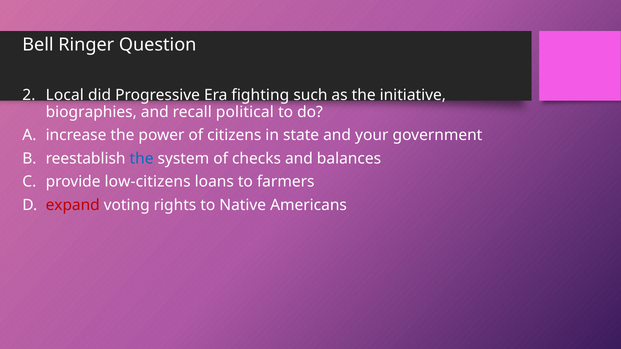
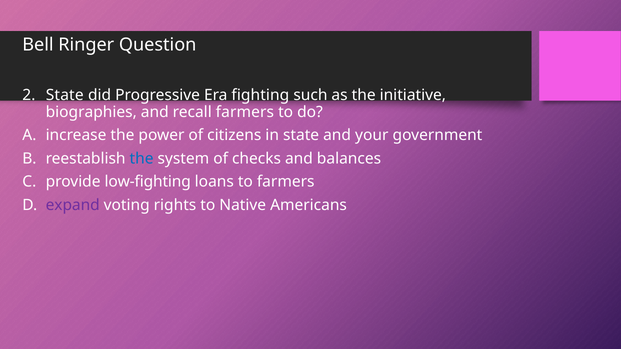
Local: Local -> State (65, 95)
recall political: political -> farmers (245, 112)
low-citizens: low-citizens -> low-fighting (148, 182)
expand colour: red -> purple (73, 205)
